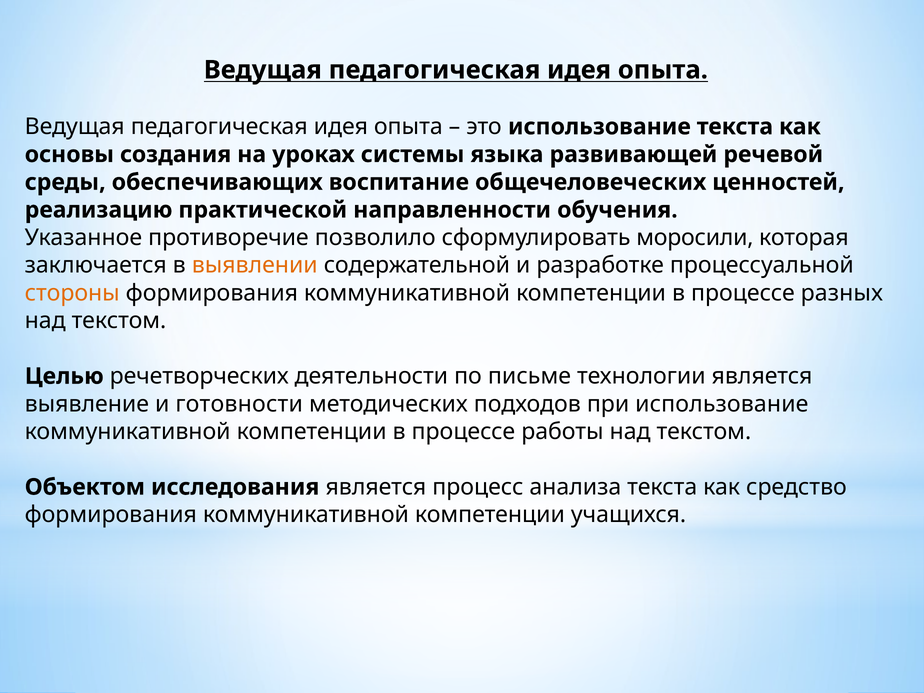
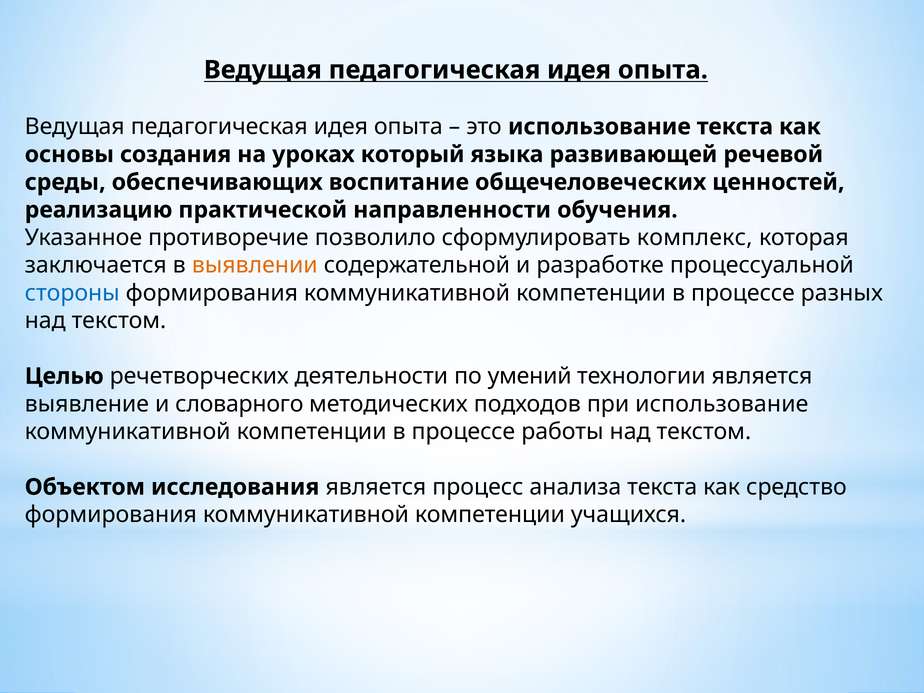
системы: системы -> который (413, 154)
моросили: моросили -> комплекс (695, 238)
стороны colour: orange -> blue (72, 293)
письме: письме -> умений (530, 376)
готовности: готовности -> словарного (239, 404)
